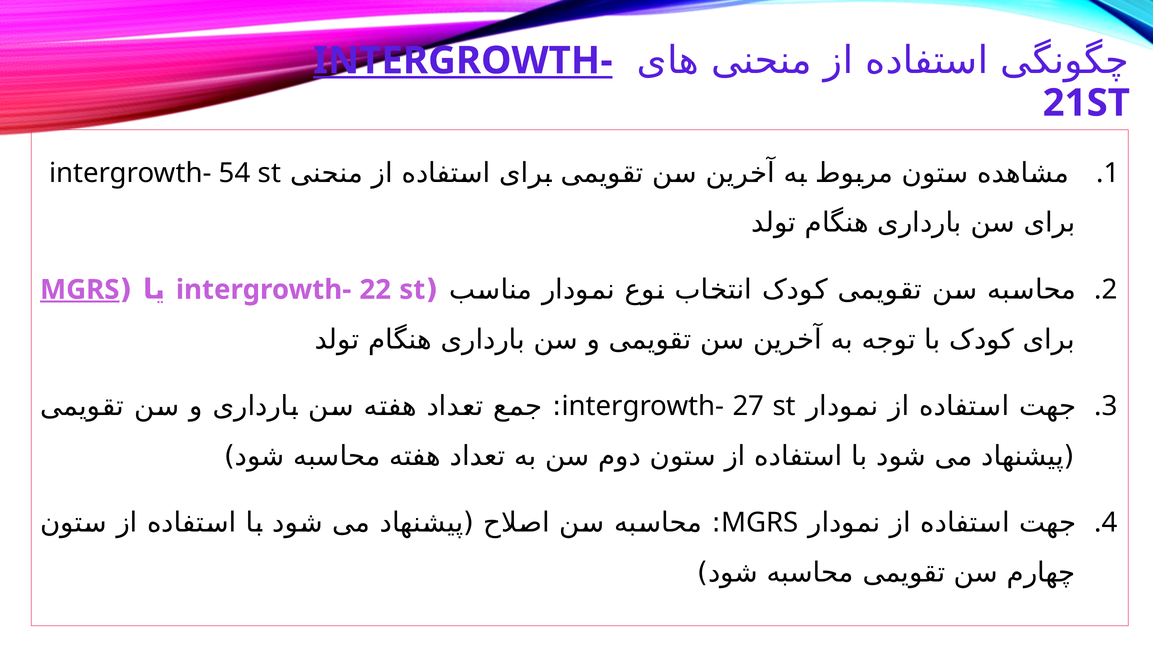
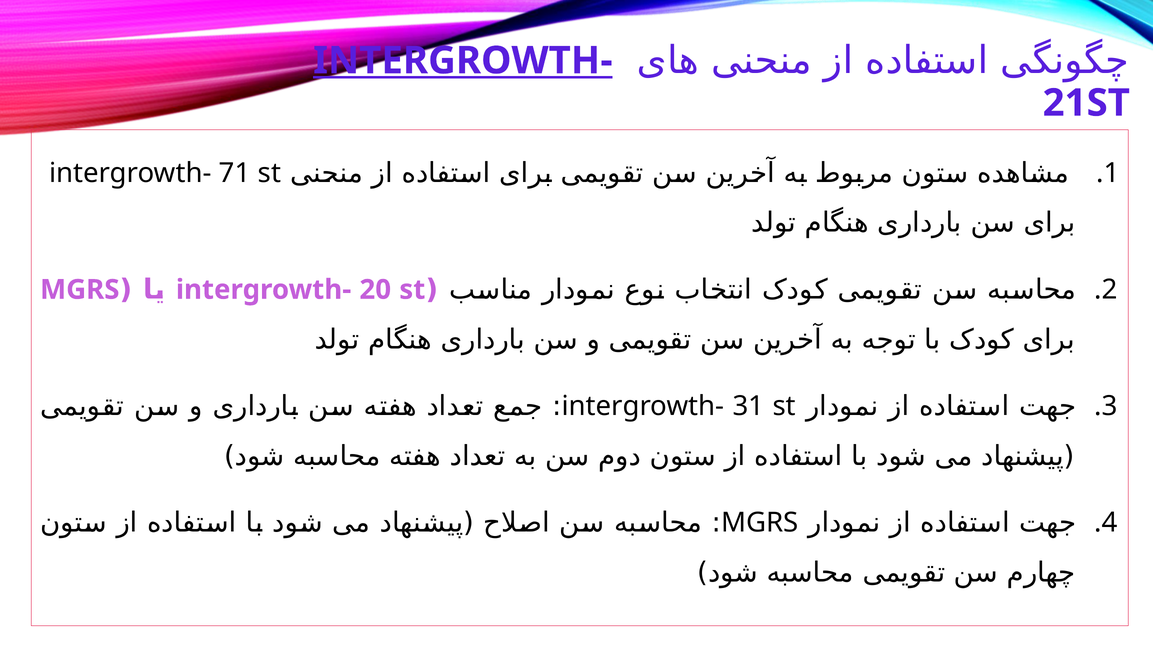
54: 54 -> 71 (235, 173)
MGRS underline: present -> none (80, 290)
22: 22 -> 20 (375, 290)
27: 27 -> 31 (748, 407)
